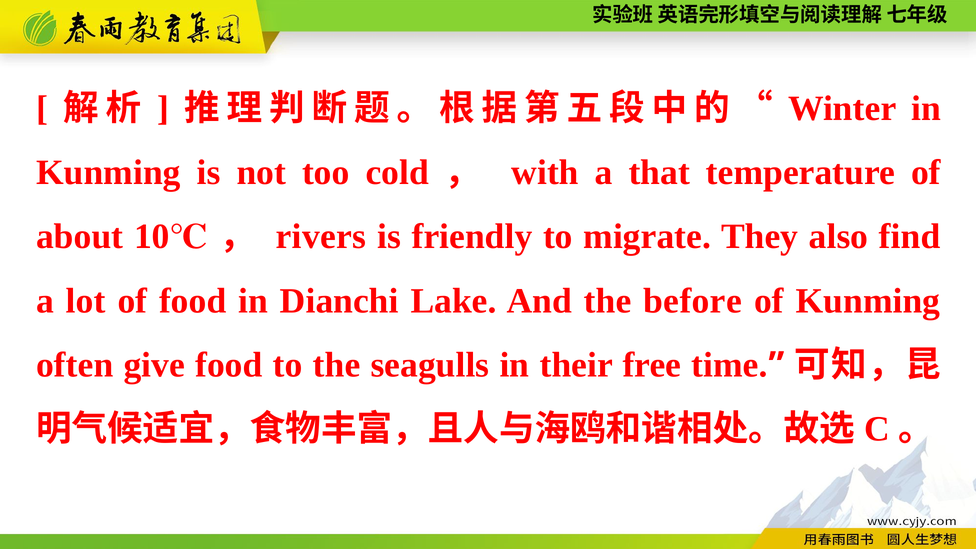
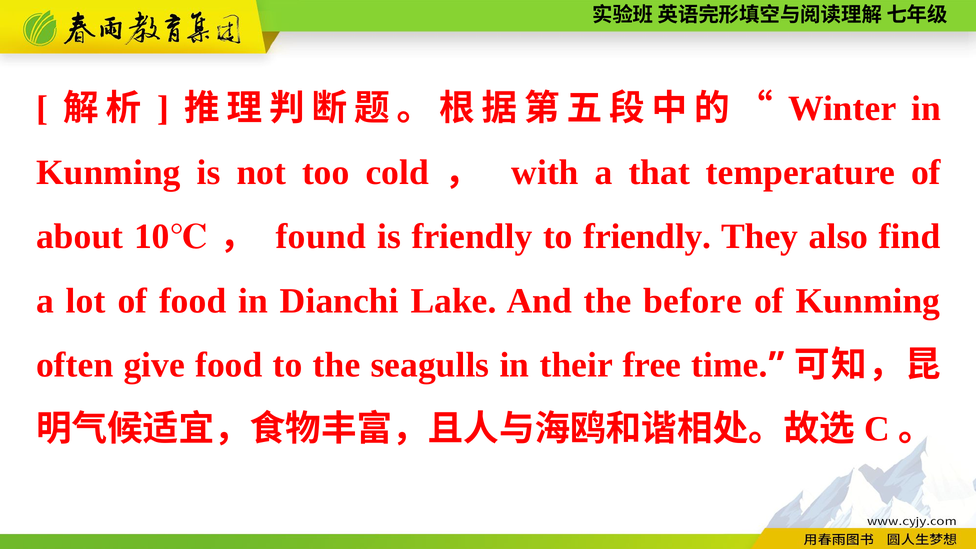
rivers: rivers -> found (321, 237)
to migrate: migrate -> friendly (647, 237)
